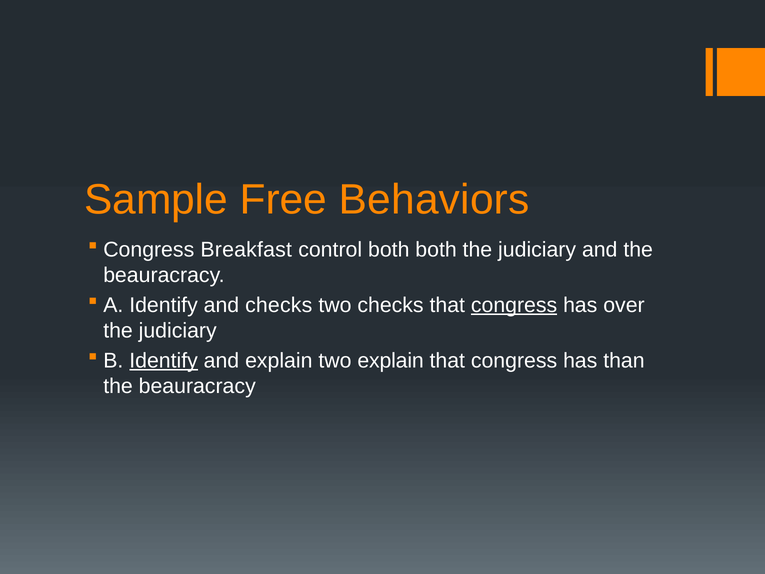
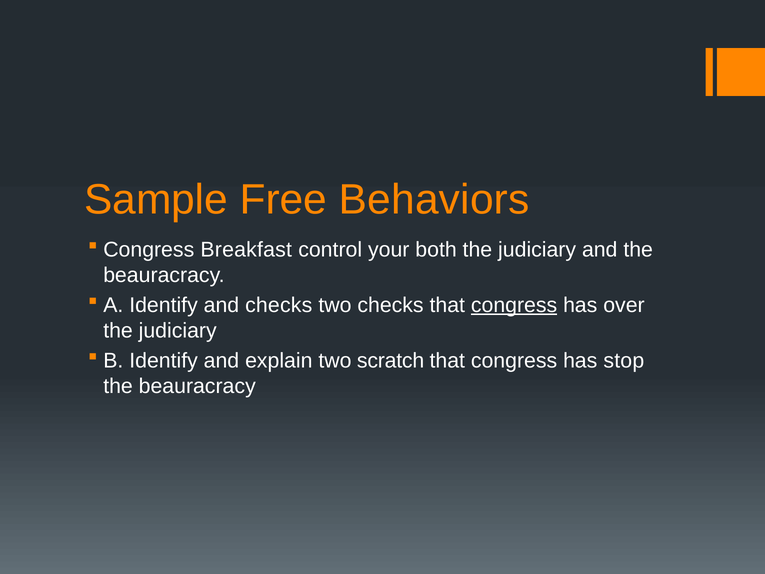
control both: both -> your (389, 250)
Identify underline: present -> none (164, 360)
two explain: explain -> scratch (391, 360)
than: than -> stop (624, 360)
